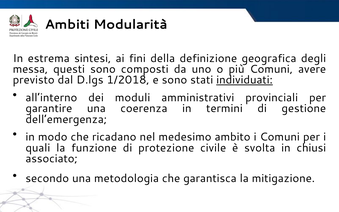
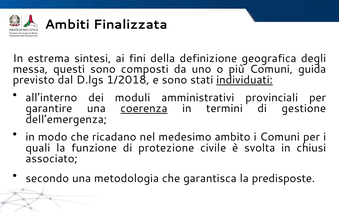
Modularità: Modularità -> Finalizzata (130, 25)
avere: avere -> guida (312, 69)
coerenza underline: none -> present (144, 108)
mitigazione: mitigazione -> predisposte (283, 178)
